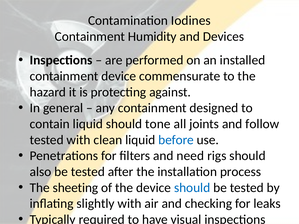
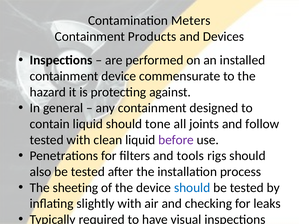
Iodines: Iodines -> Meters (191, 21)
Humidity: Humidity -> Products (152, 37)
before colour: blue -> purple (176, 140)
need: need -> tools (190, 156)
